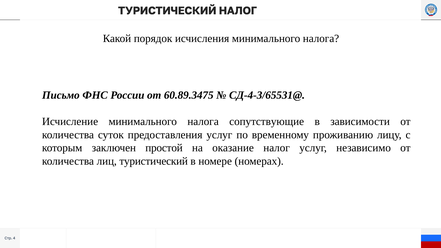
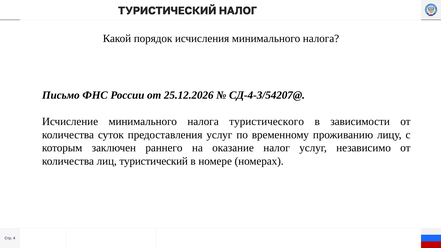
60.89.3475: 60.89.3475 -> 25.12.2026 (189, 95)
СД-4-3/65531@: СД-4-3/65531@ -> СД-4-3/54207@ (267, 95)
сопутствующие: сопутствующие -> туристического (267, 122)
простой: простой -> раннего (164, 148)
